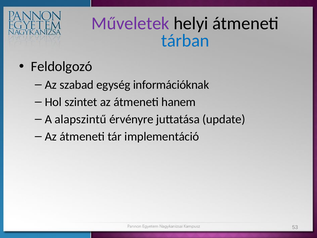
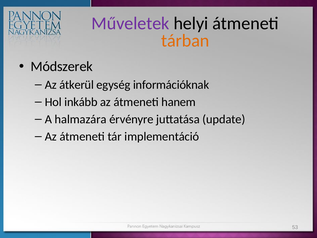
tárban colour: blue -> orange (185, 41)
Feldolgozó: Feldolgozó -> Módszerek (62, 67)
szabad: szabad -> átkerül (77, 85)
szintet: szintet -> inkább (81, 102)
alapszintű: alapszintű -> halmazára (81, 119)
